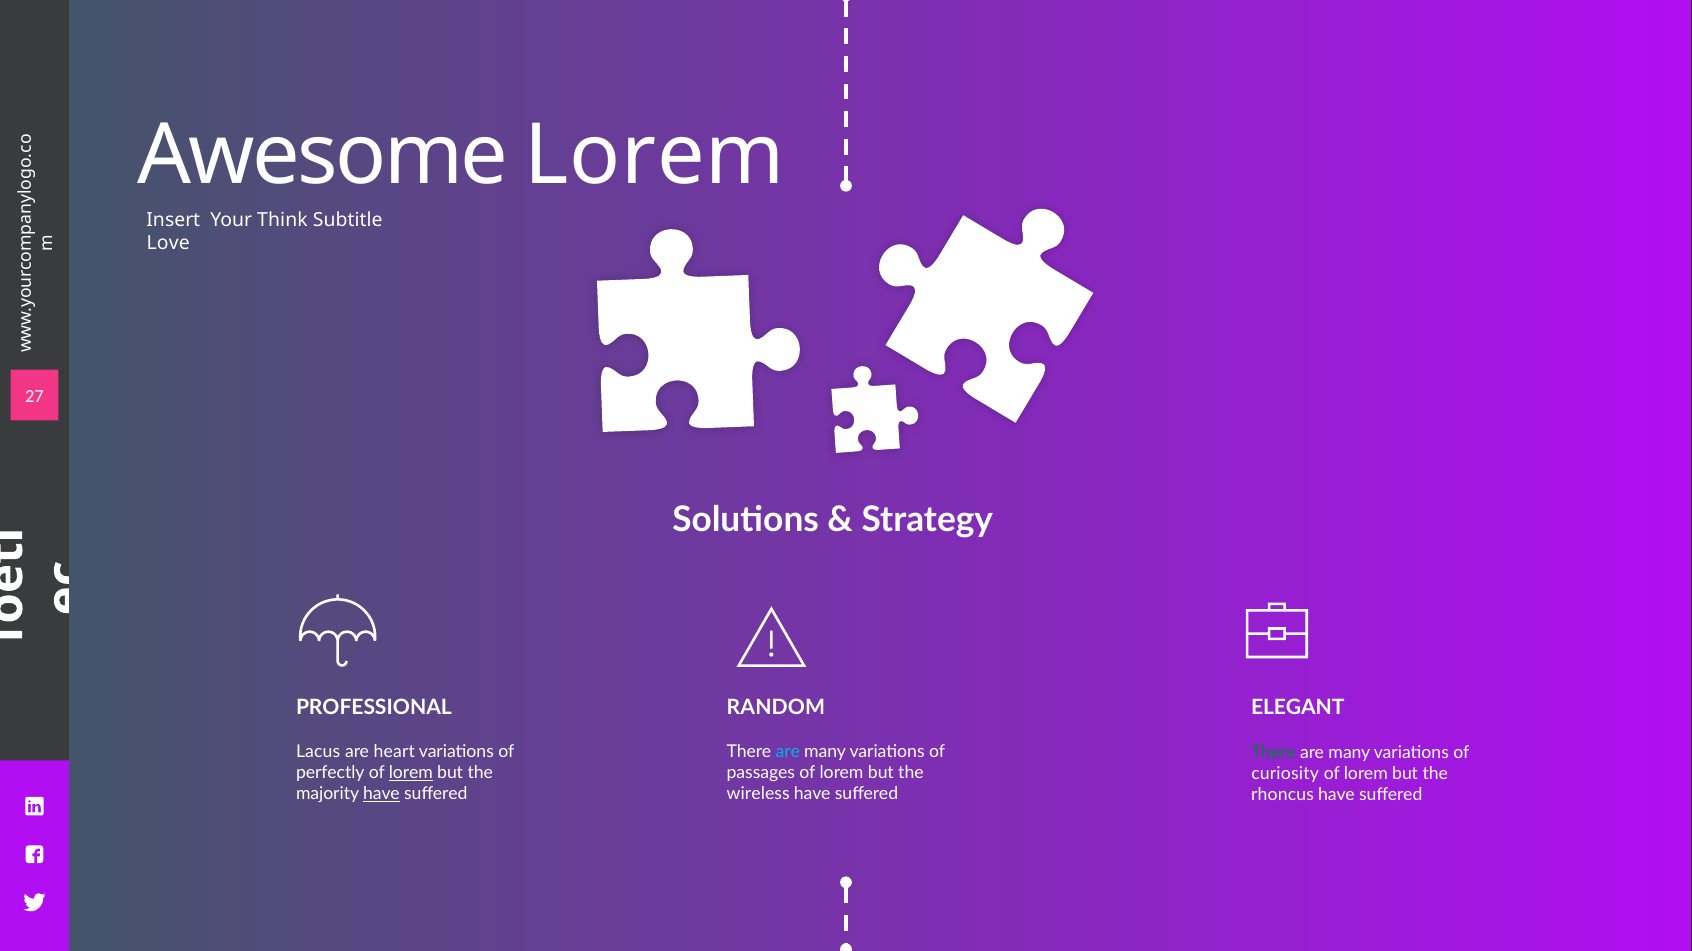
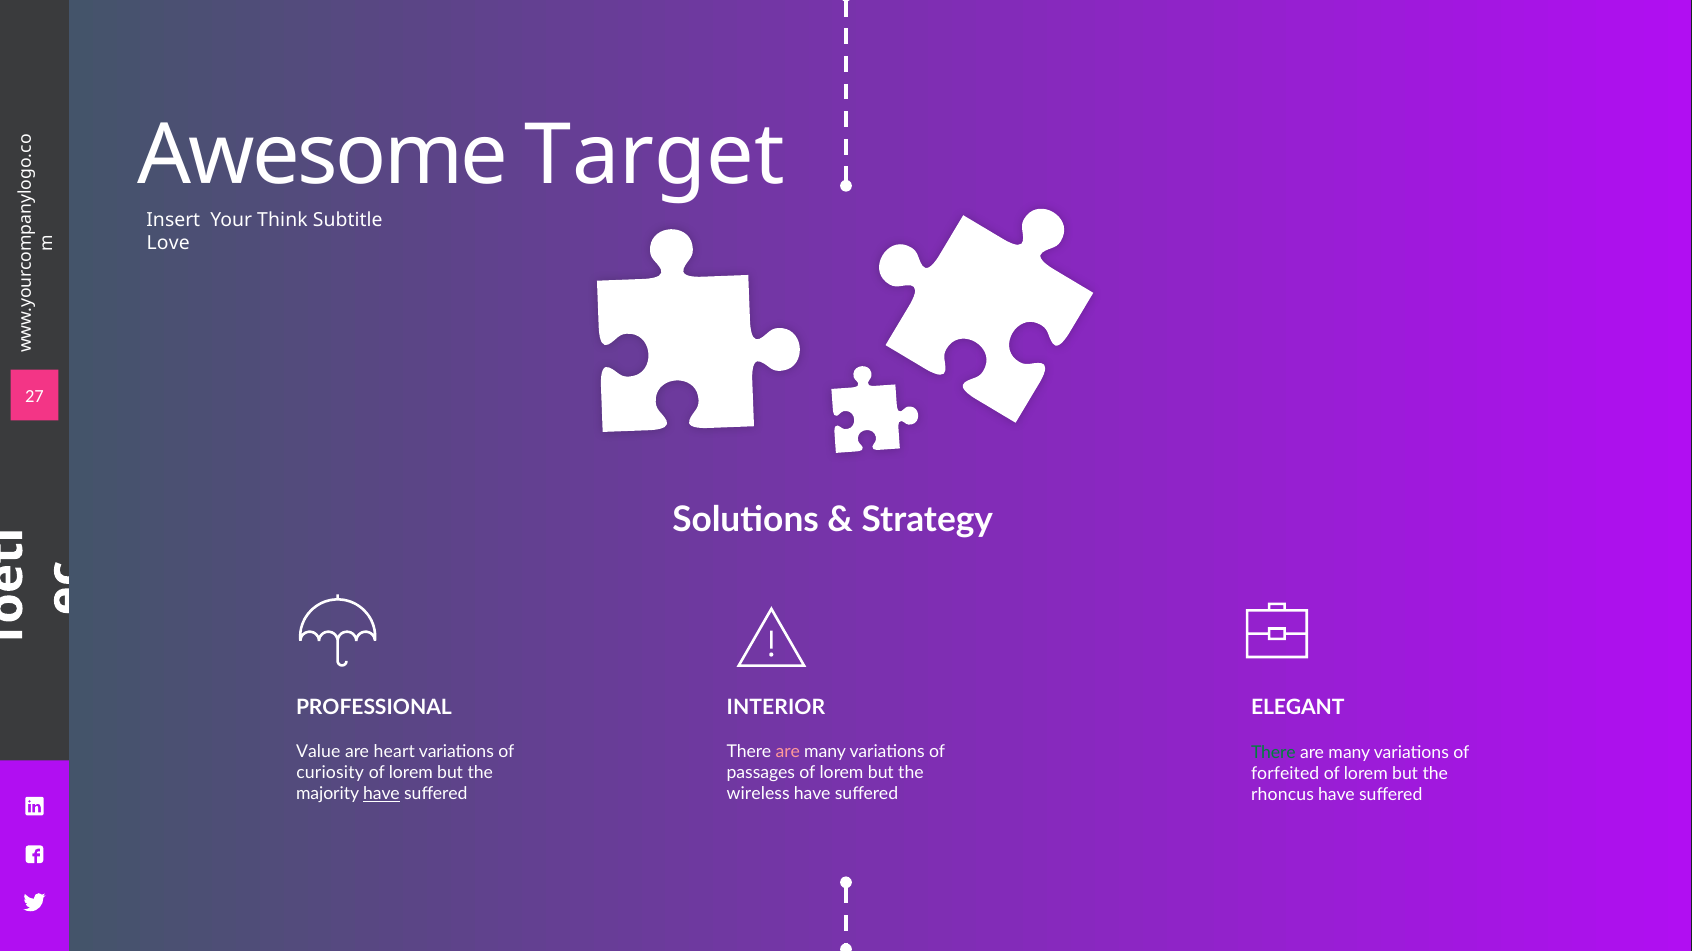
Awesome Lorem: Lorem -> Target (655, 155)
RANDOM: RANDOM -> INTERIOR (776, 708)
Lacus: Lacus -> Value (318, 752)
are colour: light blue -> pink (788, 752)
perfectly: perfectly -> curiosity (330, 774)
lorem underline: present -> none (411, 774)
curiosity: curiosity -> forfeited (1285, 774)
